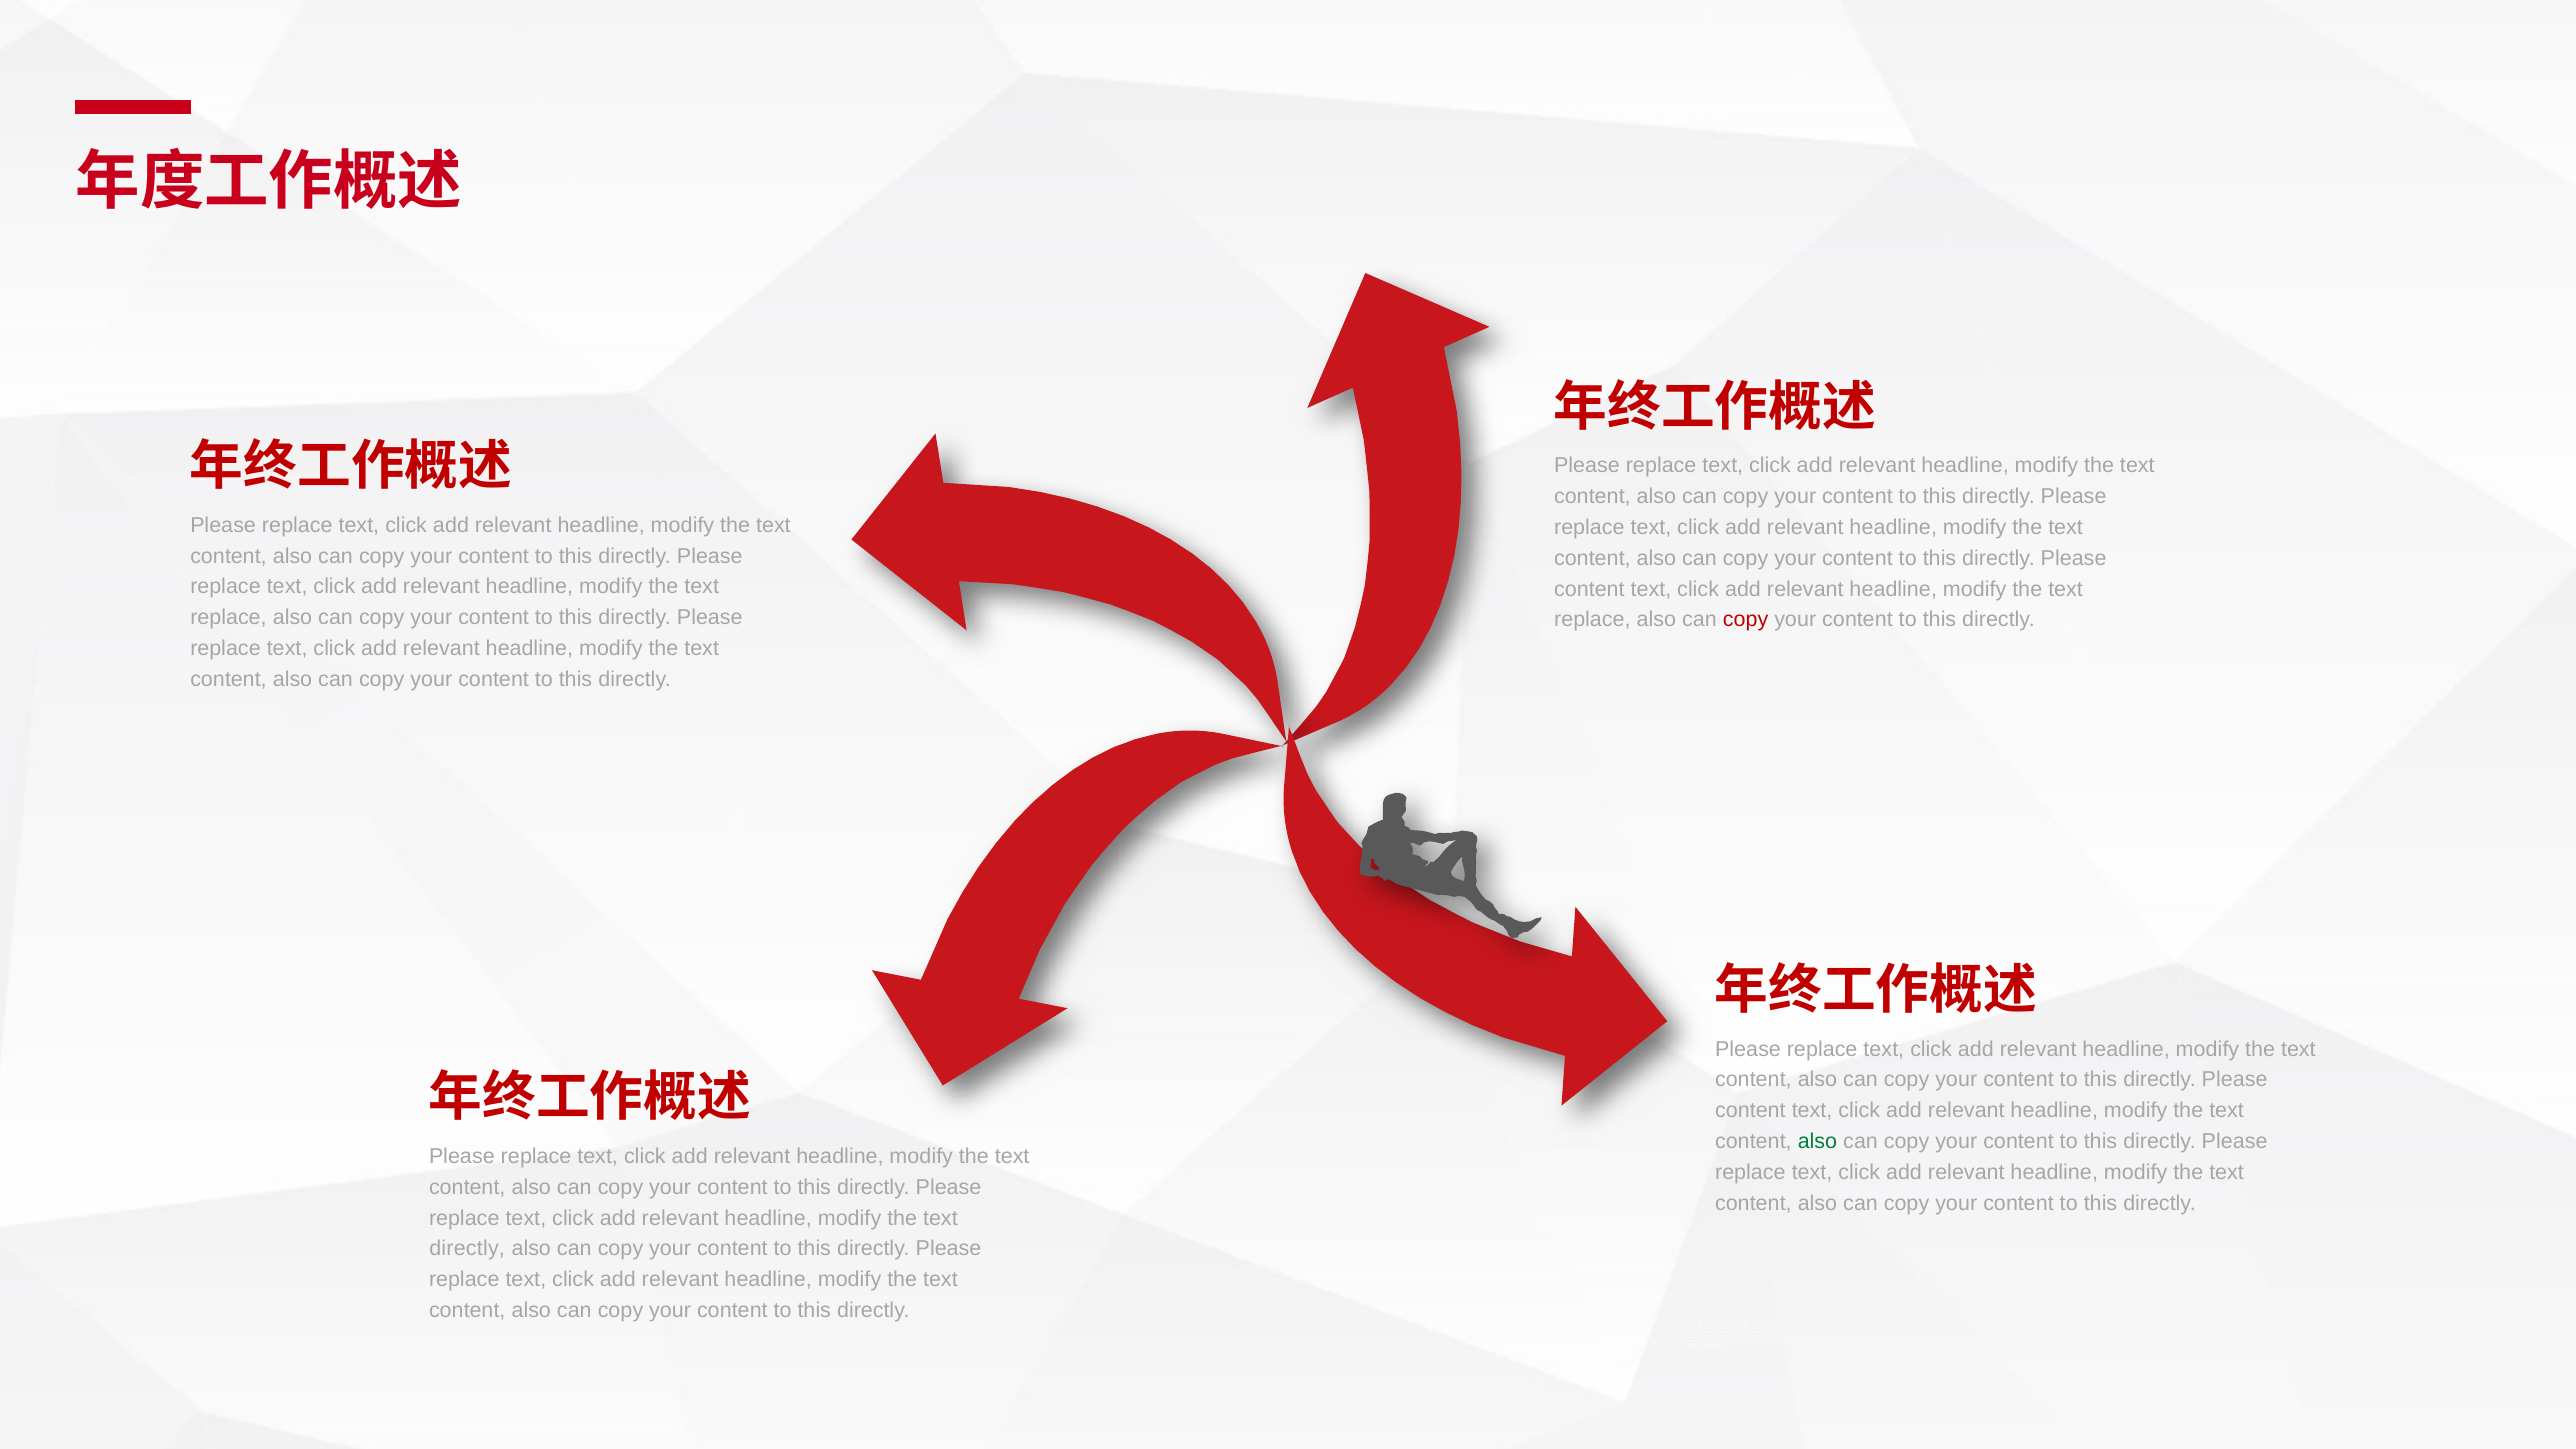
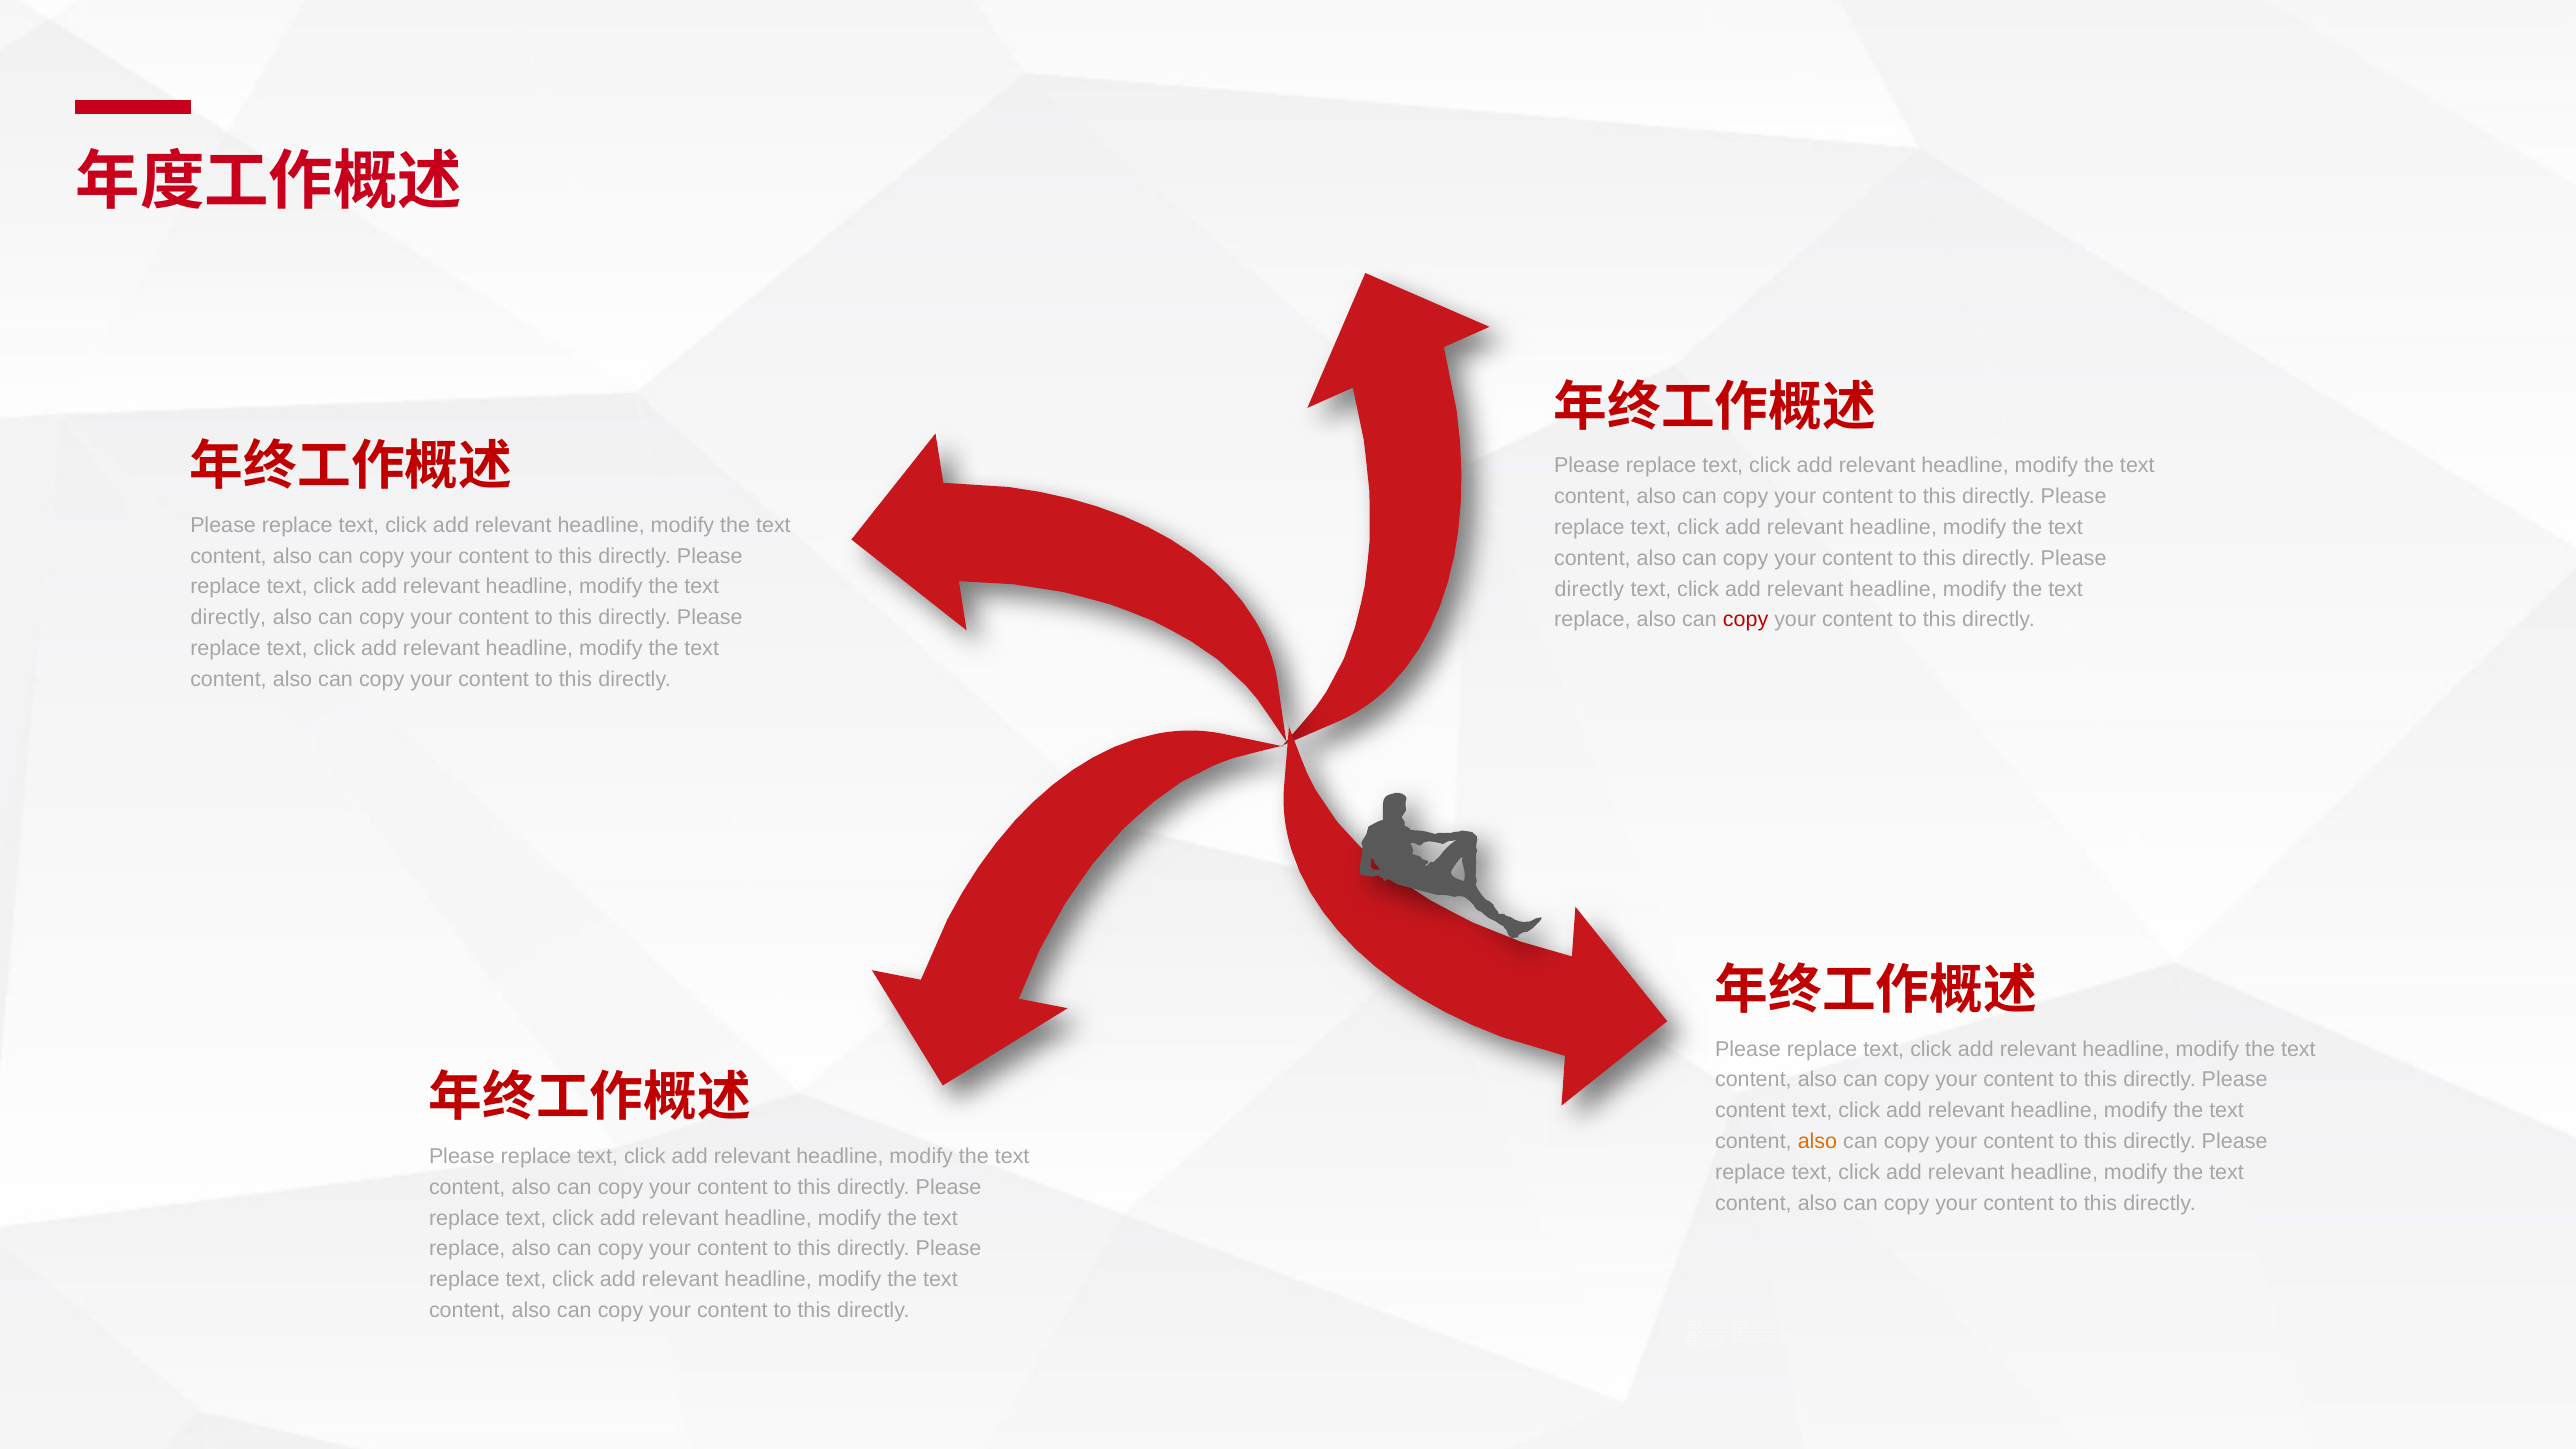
content: content -> directly (1589, 589)
replace: replace -> directly (228, 618)
also colour: green -> orange (1817, 1141)
directly: directly -> replace (467, 1249)
